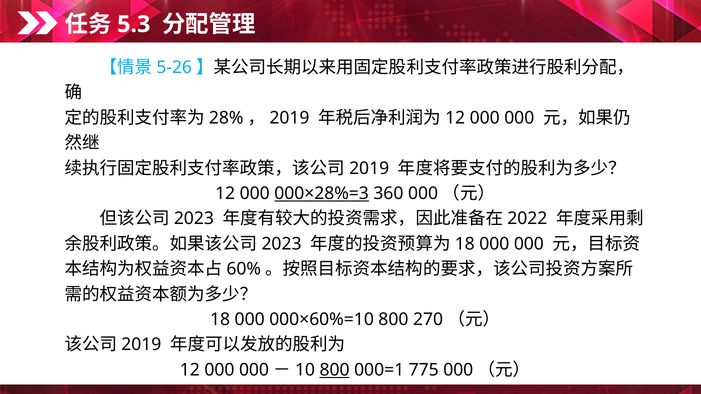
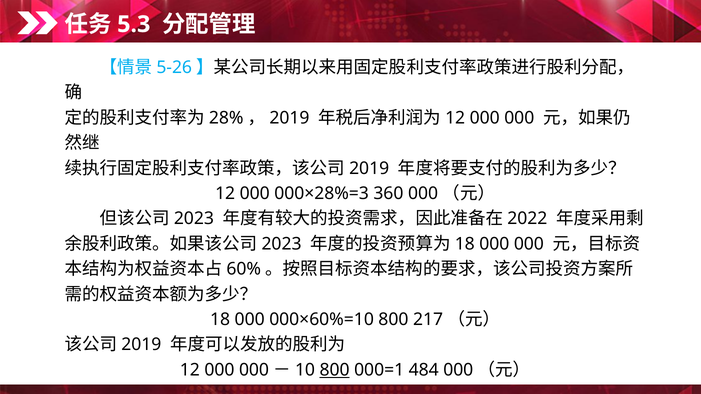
000×28%=3 underline: present -> none (322, 194)
270: 270 -> 217 (428, 320)
775: 775 -> 484 (424, 370)
